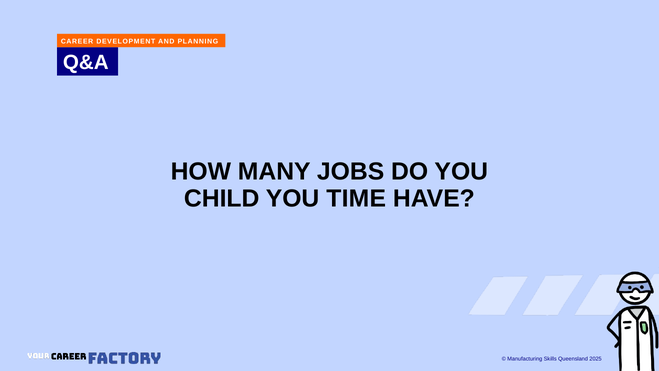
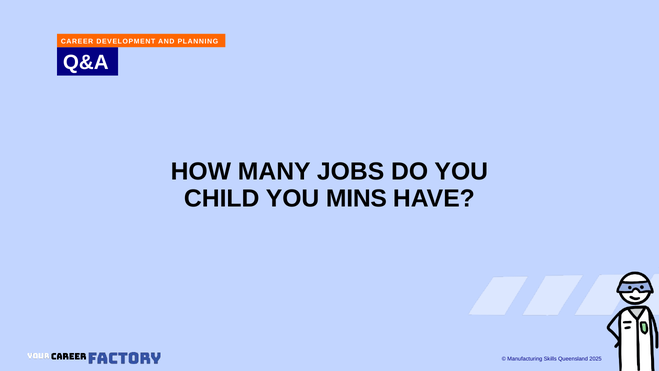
TIME: TIME -> MINS (356, 198)
